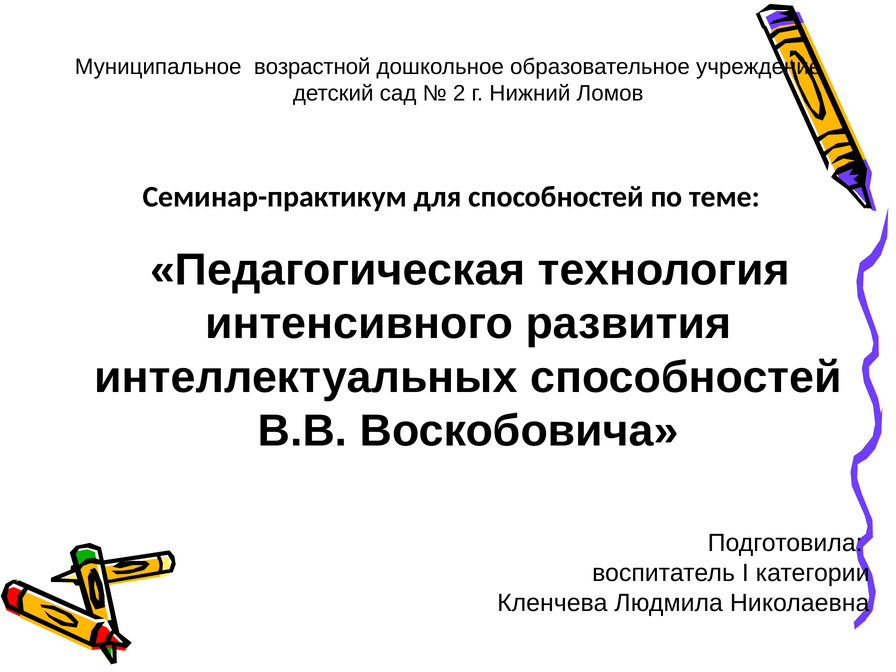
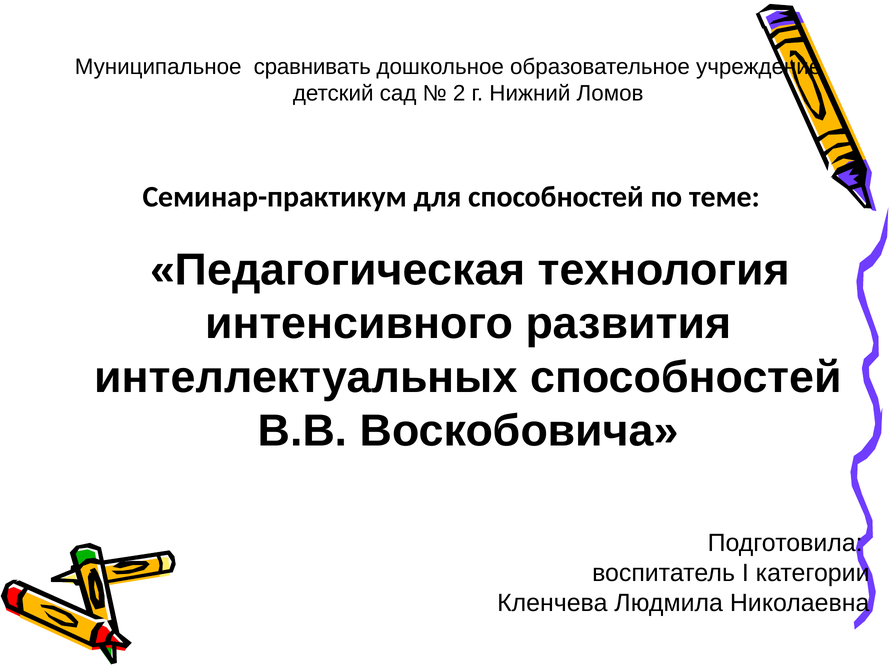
возрастной: возрастной -> сравнивать (312, 67)
